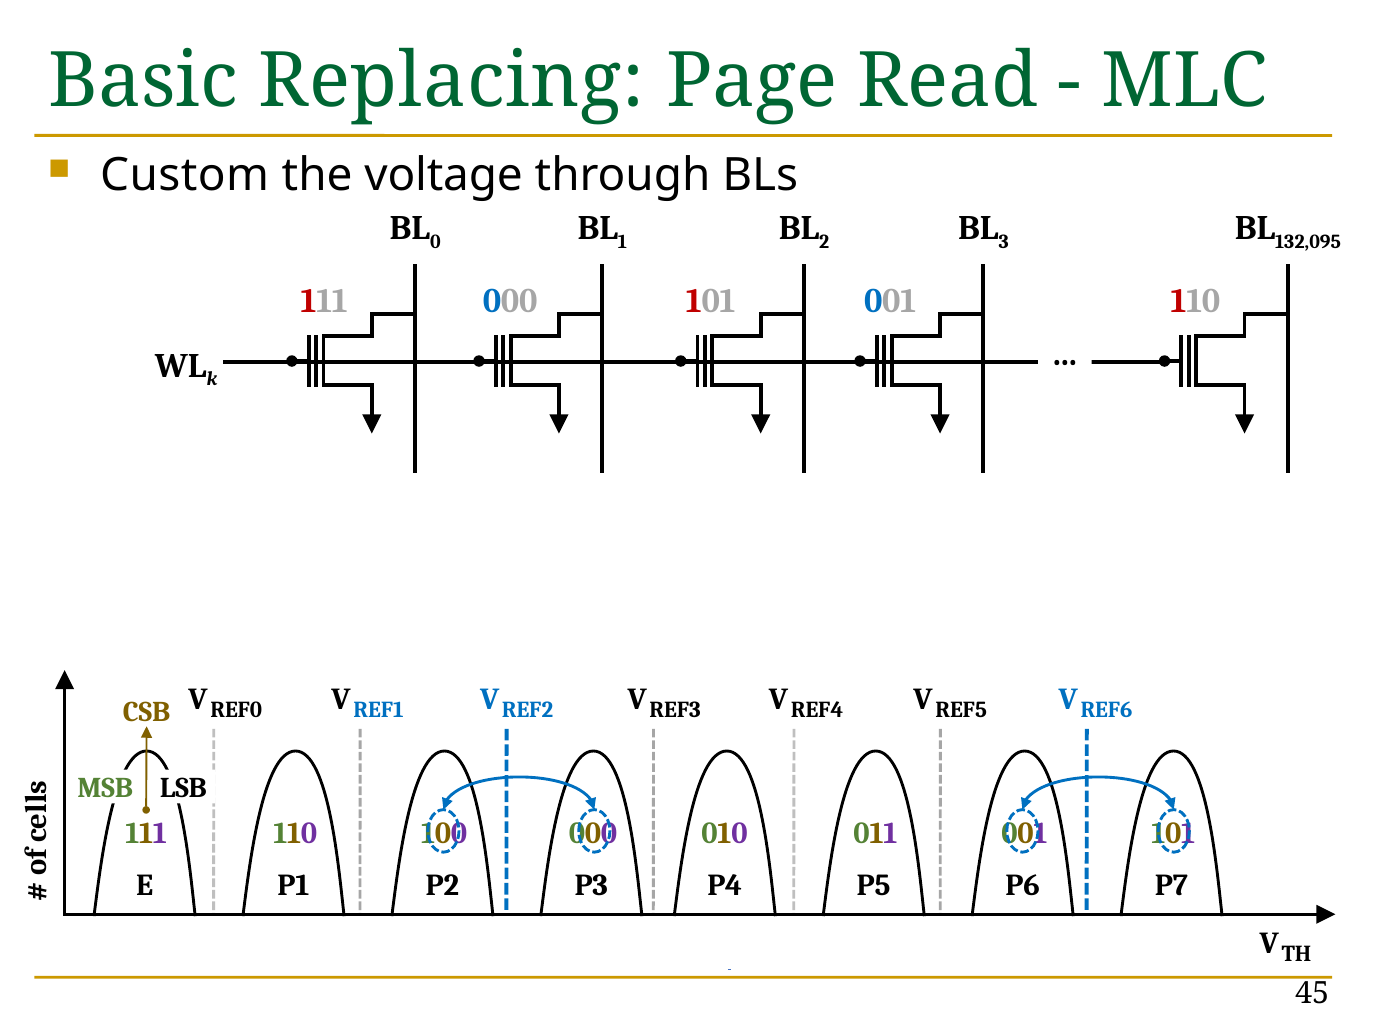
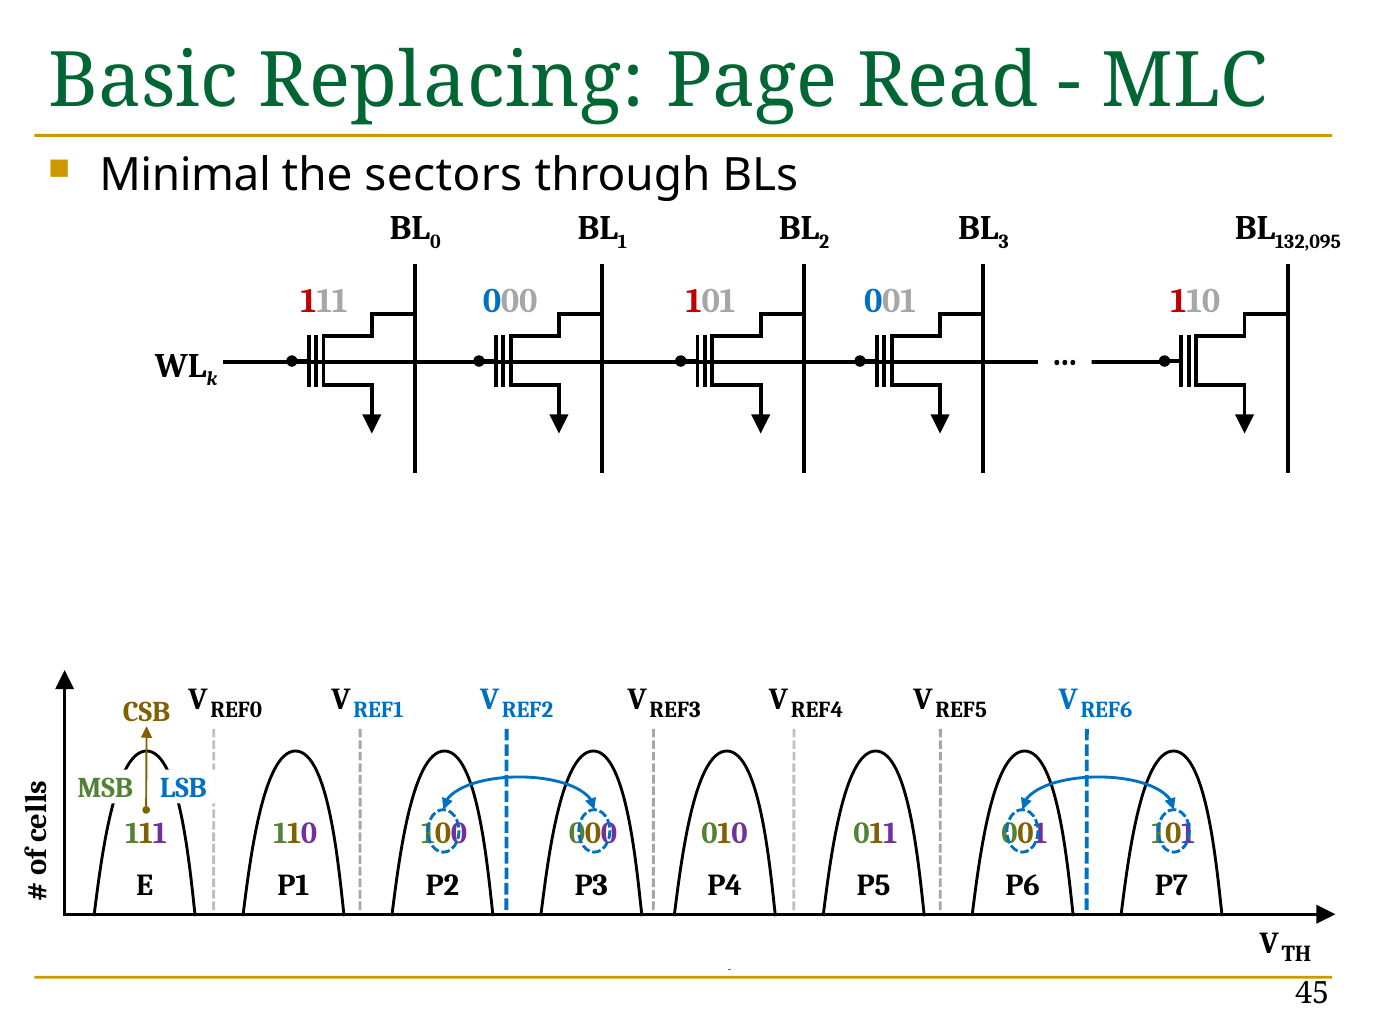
Custom: Custom -> Minimal (185, 175)
voltage: voltage -> sectors (443, 175)
LSB colour: black -> blue (183, 788)
